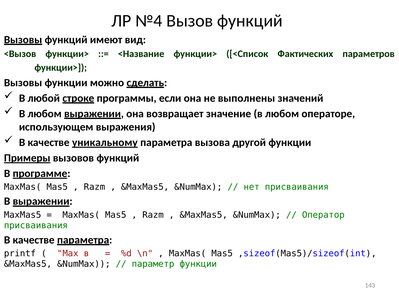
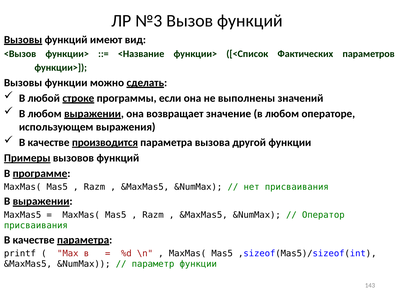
№4: №4 -> №3 (149, 21)
уникальному: уникальному -> производится (105, 143)
